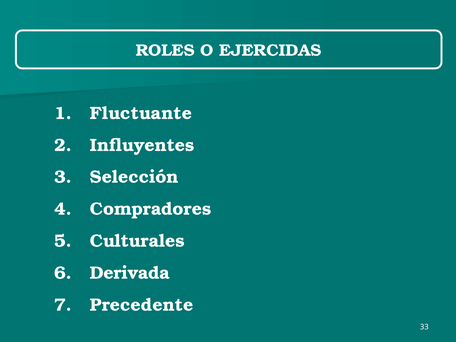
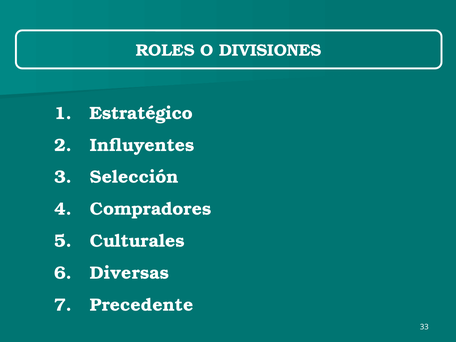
EJERCIDAS: EJERCIDAS -> DIVISIONES (270, 51)
Fluctuante: Fluctuante -> Estratégico (141, 113)
Derivada: Derivada -> Diversas (130, 273)
